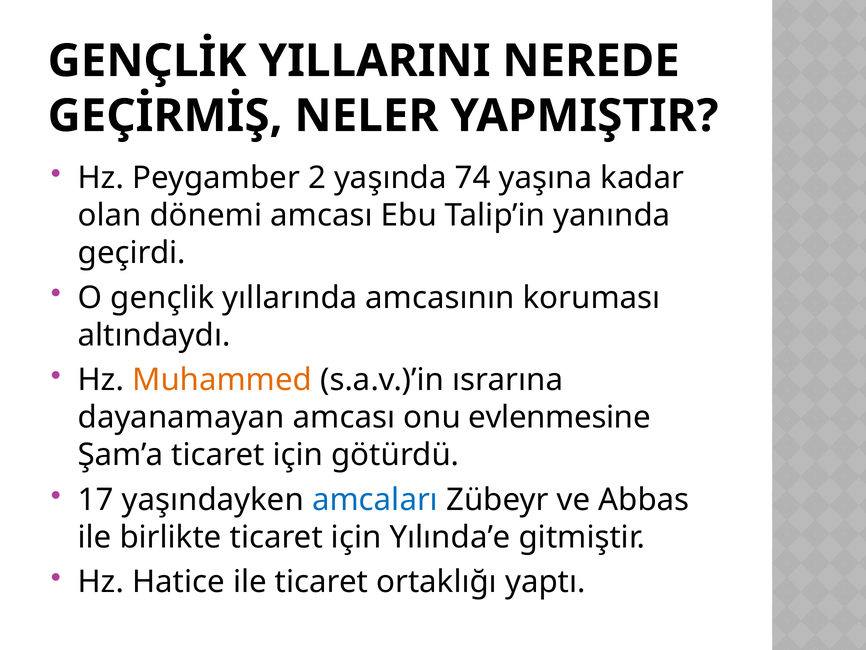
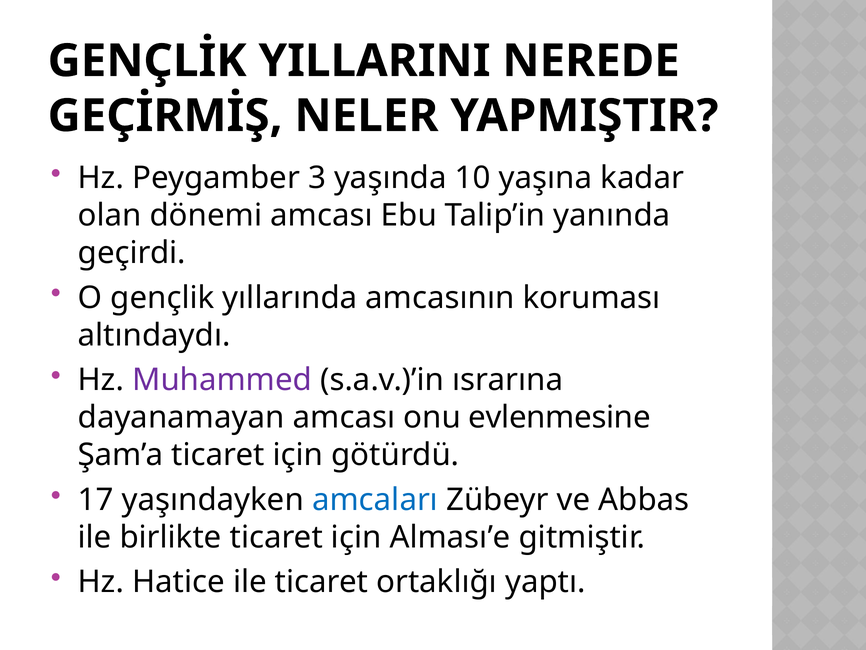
2: 2 -> 3 (317, 178)
74: 74 -> 10 (473, 178)
Muhammed colour: orange -> purple (222, 380)
Yılında’e: Yılında’e -> Alması’e (450, 537)
